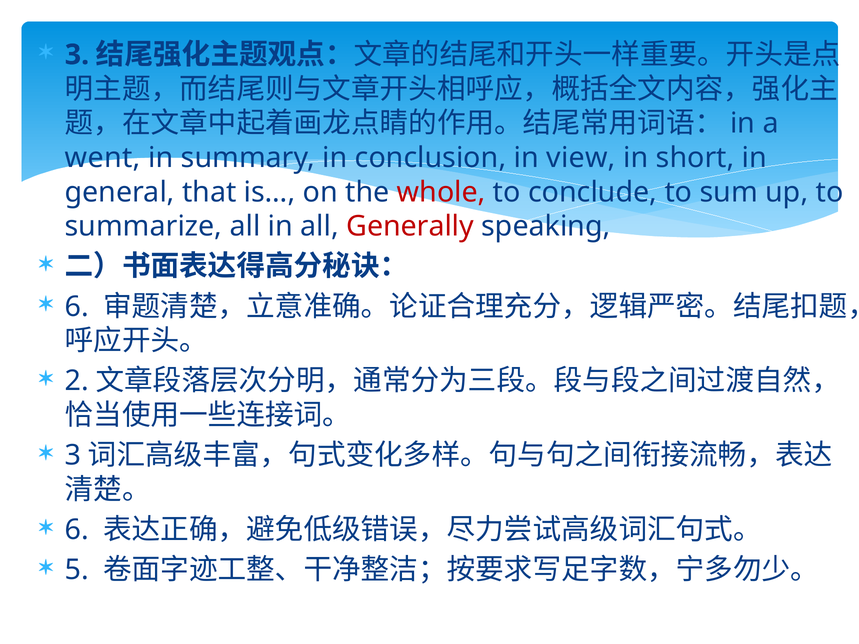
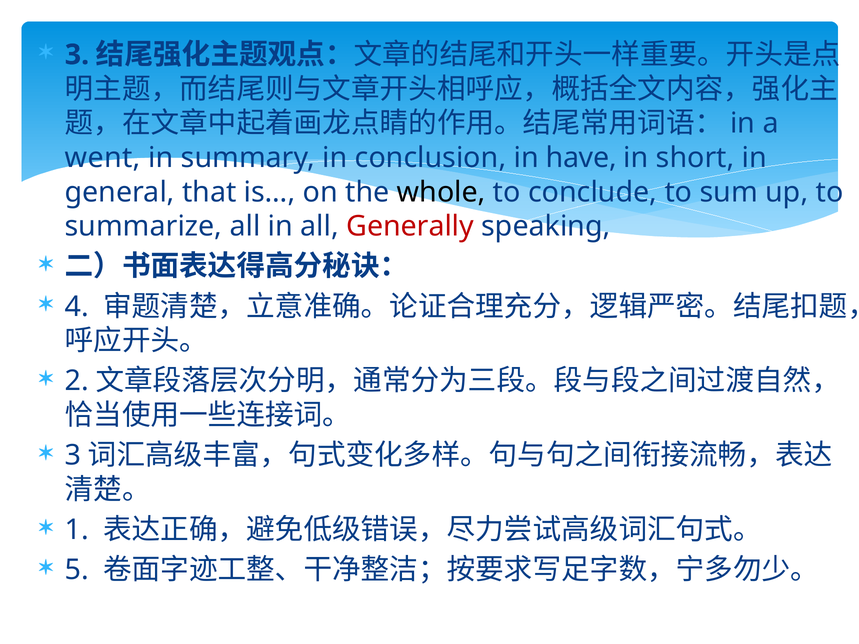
view: view -> have (581, 158)
whole colour: red -> black (441, 192)
6: 6 -> 4 (77, 307)
6: 6 -> 1 (77, 530)
